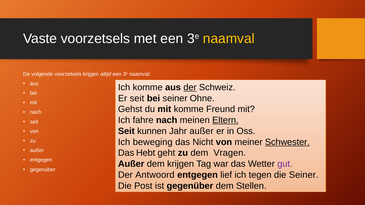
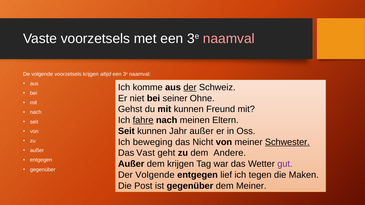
naamval colour: yellow -> pink (229, 39)
Er seit: seit -> niet (137, 98)
mit komme: komme -> kunnen (189, 109)
fahre underline: none -> present (143, 120)
Eltern underline: present -> none (225, 120)
Hebt: Hebt -> Vast (146, 153)
Vragen: Vragen -> Andere (230, 153)
Der Antwoord: Antwoord -> Volgende (155, 175)
die Seiner: Seiner -> Maken (304, 175)
dem Stellen: Stellen -> Meiner (251, 186)
